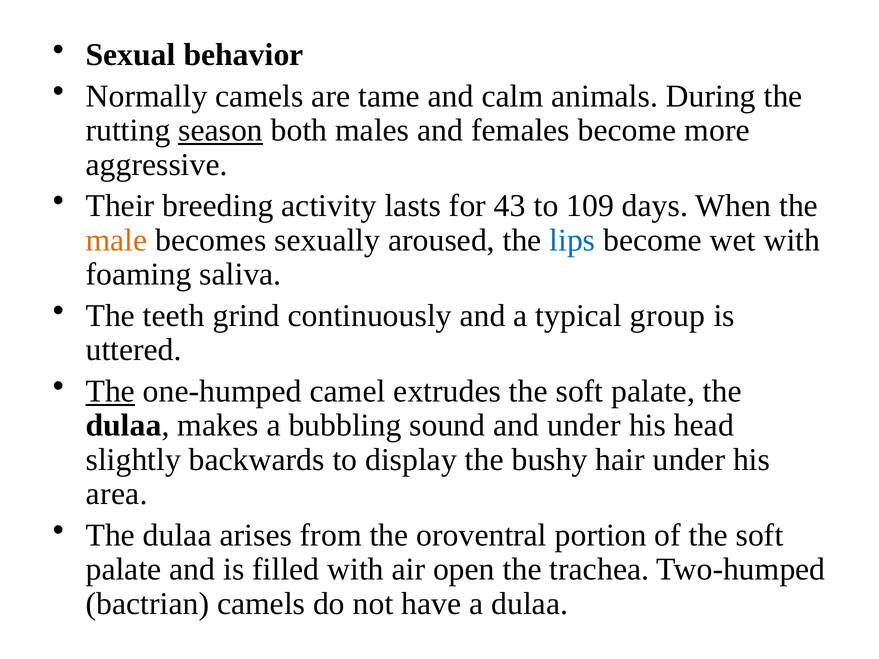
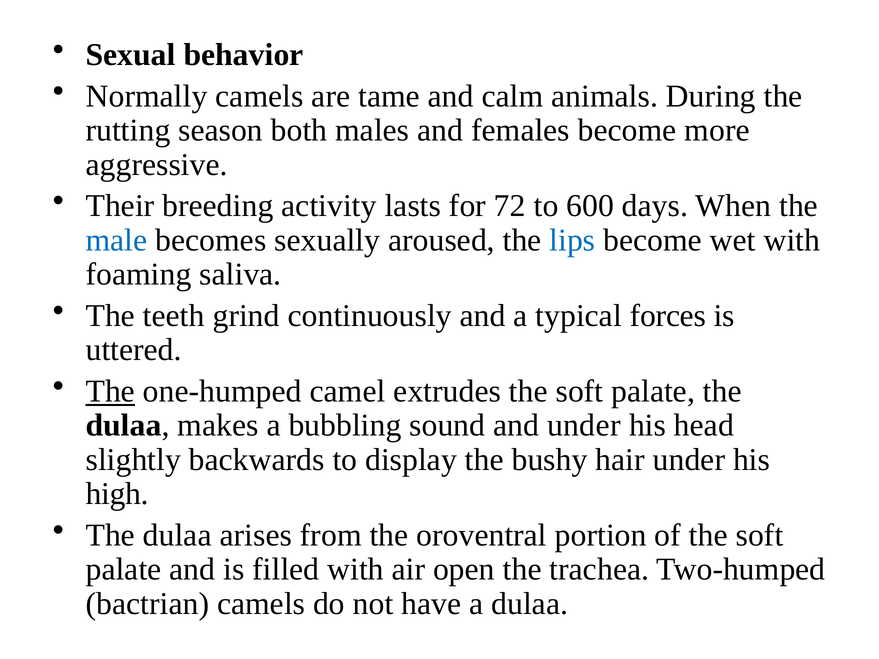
season underline: present -> none (221, 131)
43: 43 -> 72 (510, 206)
109: 109 -> 600 (590, 206)
male colour: orange -> blue (117, 240)
group: group -> forces (668, 316)
area: area -> high (117, 494)
